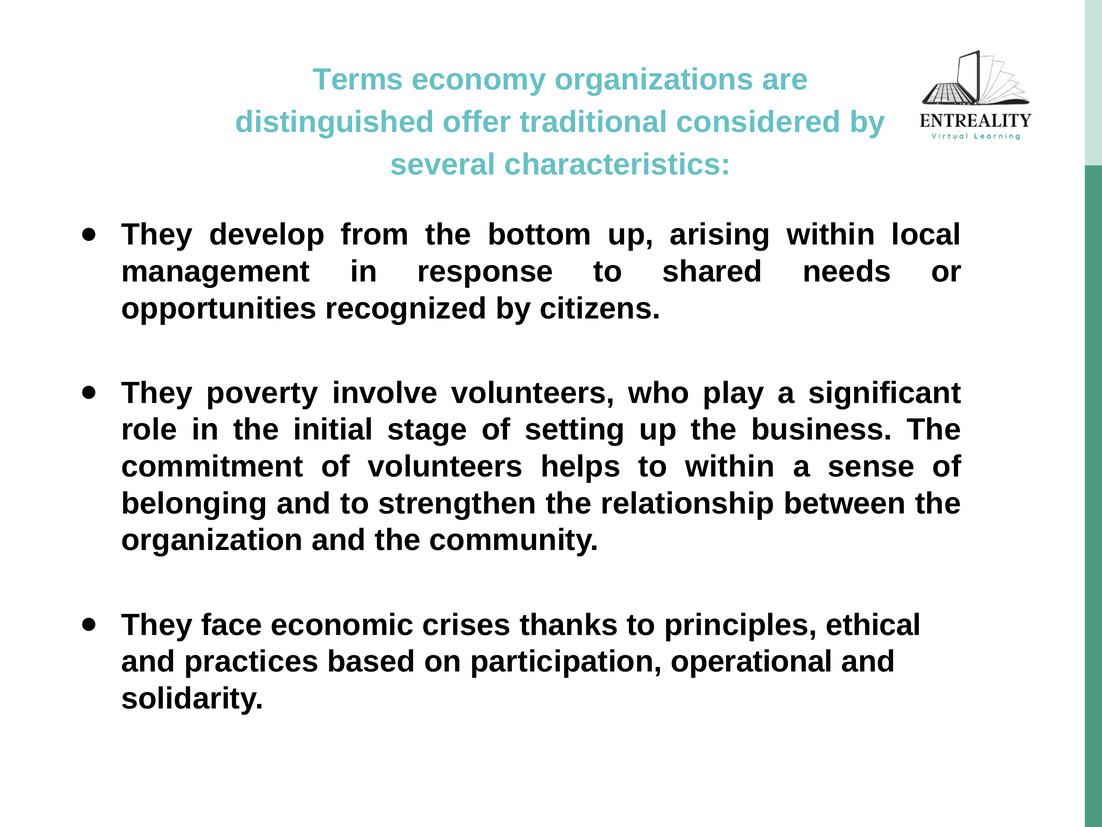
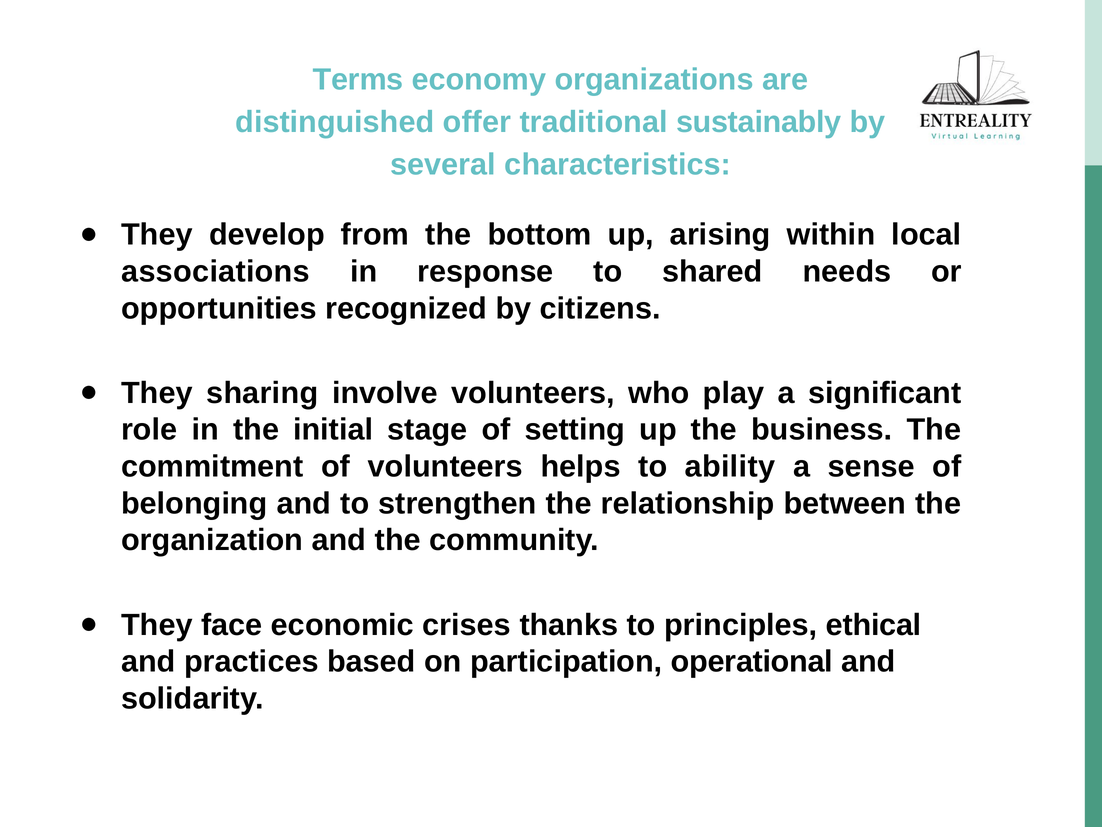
considered: considered -> sustainably (759, 122)
management: management -> associations (216, 271)
poverty: poverty -> sharing (262, 393)
to within: within -> ability (730, 466)
